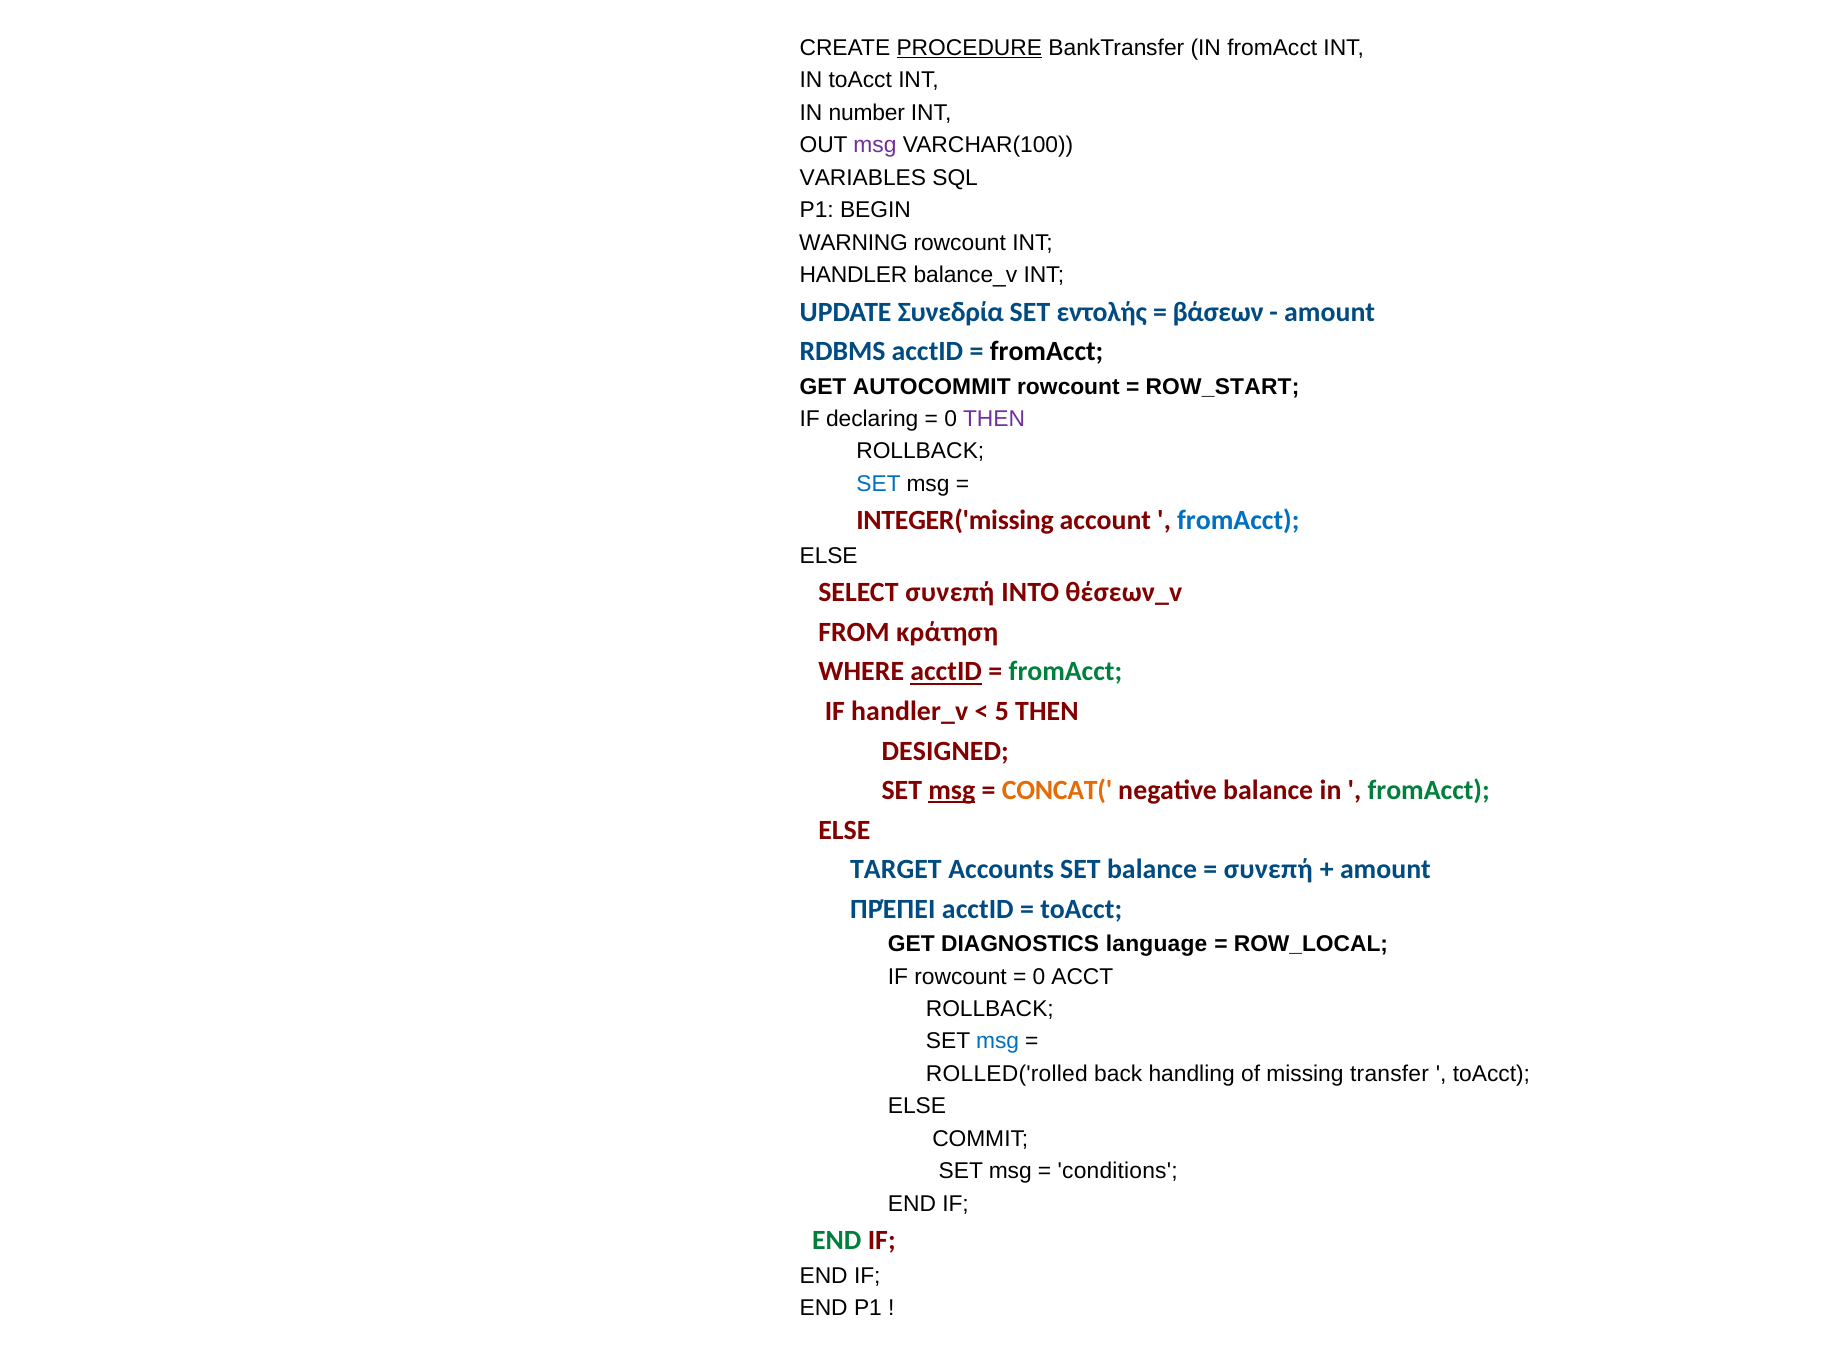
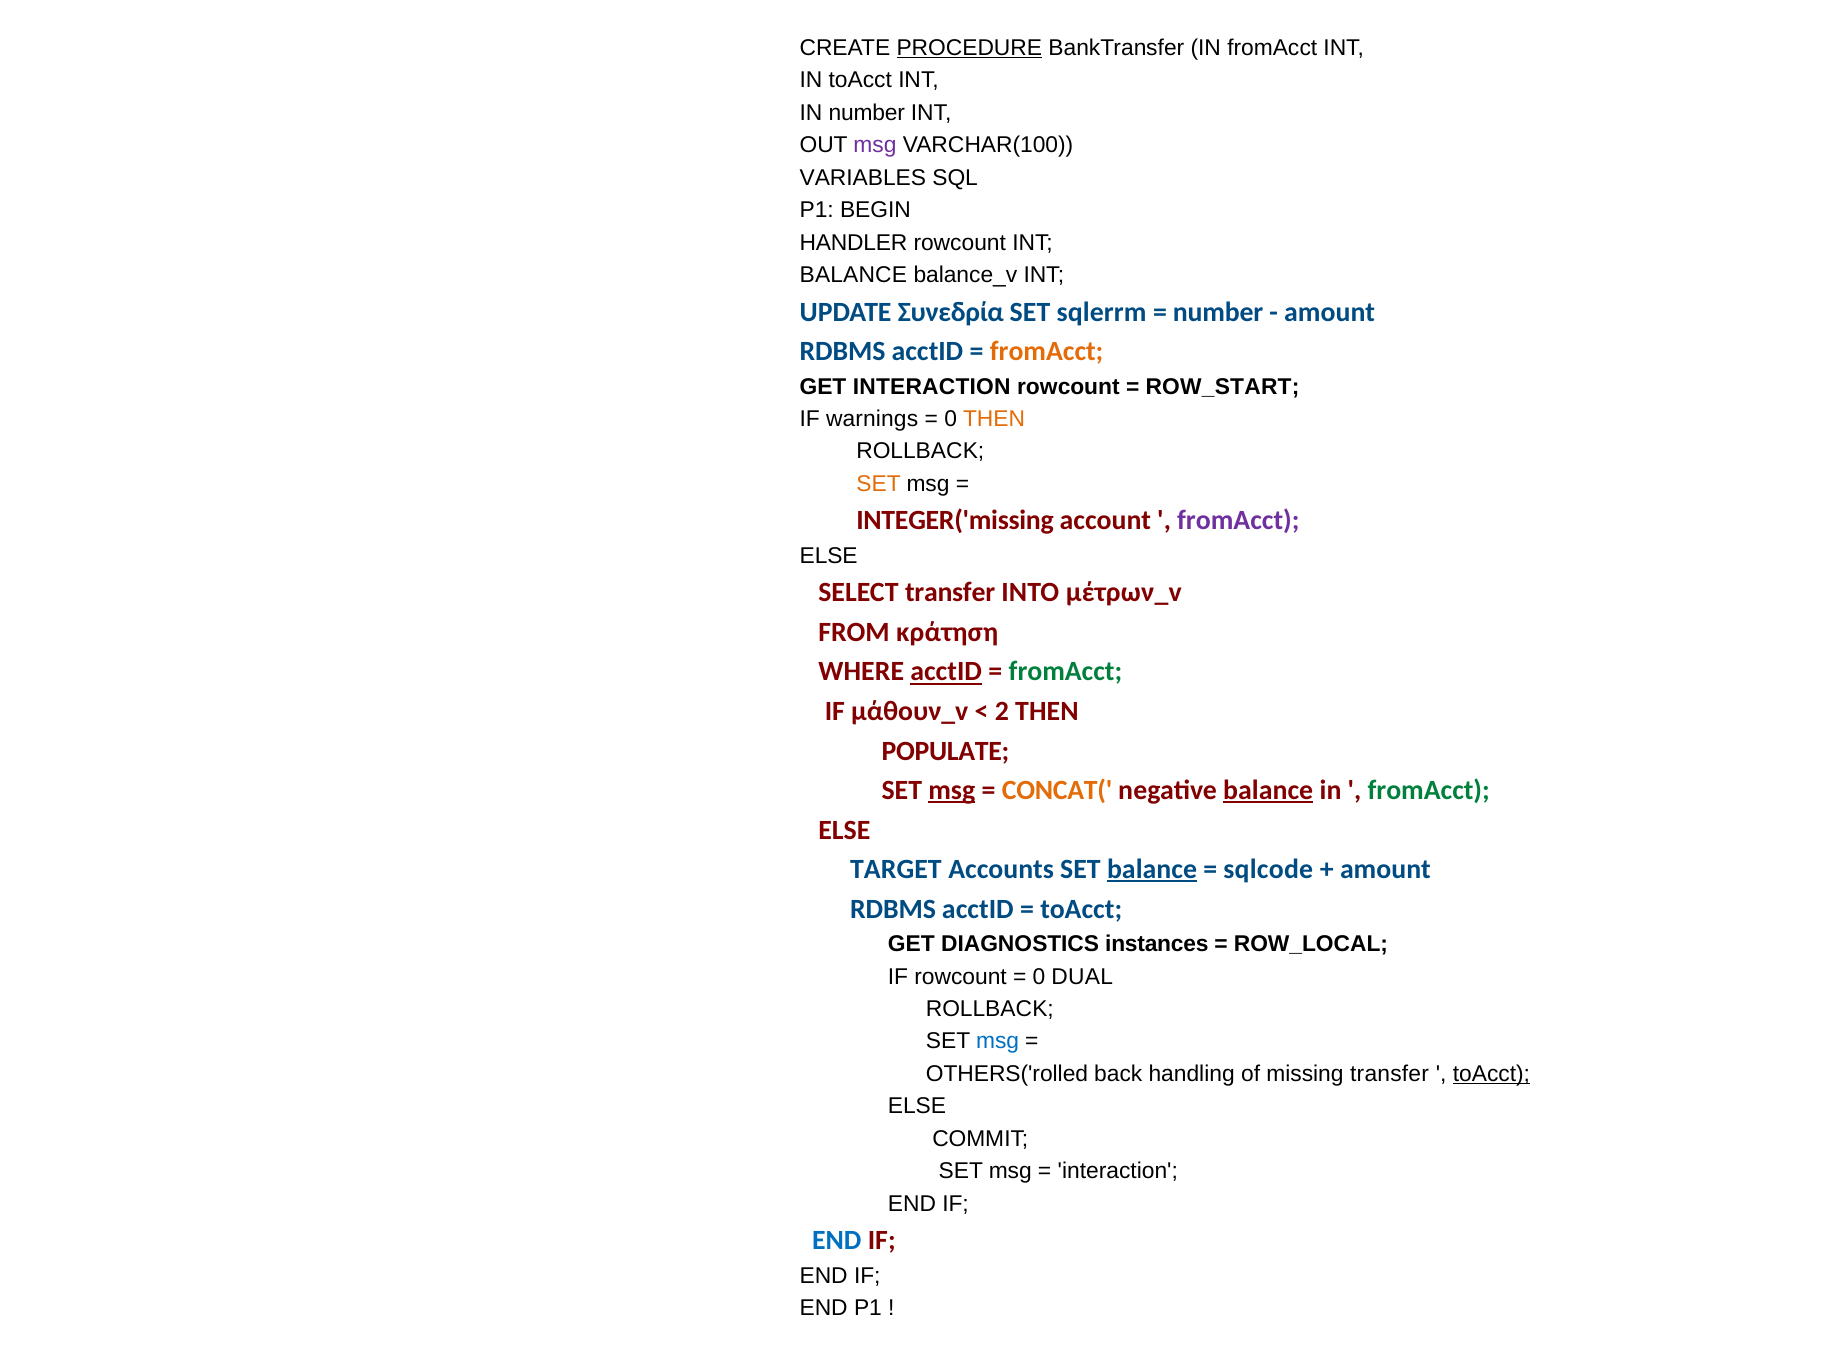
WARNING: WARNING -> HANDLER (854, 242)
HANDLER: HANDLER -> BALANCE (853, 275)
εντολής: εντολής -> sqlerrm (1102, 312)
βάσεων: βάσεων -> number (1218, 312)
fromAcct colour: black -> orange (1047, 351)
GET AUTOCOMMIT: AUTOCOMMIT -> INTERACTION (932, 386)
declaring: declaring -> warnings (872, 419)
THEN colour: purple -> orange (994, 419)
SET colour: blue -> orange (879, 484)
fromAcct colour: blue -> purple (1238, 521)
SELECT συνεπή: συνεπή -> transfer (950, 593)
θέσεων_v: θέσεων_v -> μέτρων_v (1124, 593)
handler_v: handler_v -> μάθουν_v (910, 711)
5: 5 -> 2 (1002, 711)
DESIGNED: DESIGNED -> POPULATE (945, 751)
balance underline: none -> present (1268, 790)
balance underline: none -> present (1152, 869)
συνεπή: συνεπή -> sqlcode (1268, 869)
ΠΡΈΠΕΙ: ΠΡΈΠΕΙ -> RDBMS (893, 909)
language: language -> instances (1157, 944)
ACCT: ACCT -> DUAL (1082, 976)
ROLLED('rolled: ROLLED('rolled -> OTHERS('rolled (1007, 1074)
toAcct underline: none -> present (1491, 1074)
conditions: conditions -> interaction (1118, 1171)
END colour: green -> blue (837, 1240)
